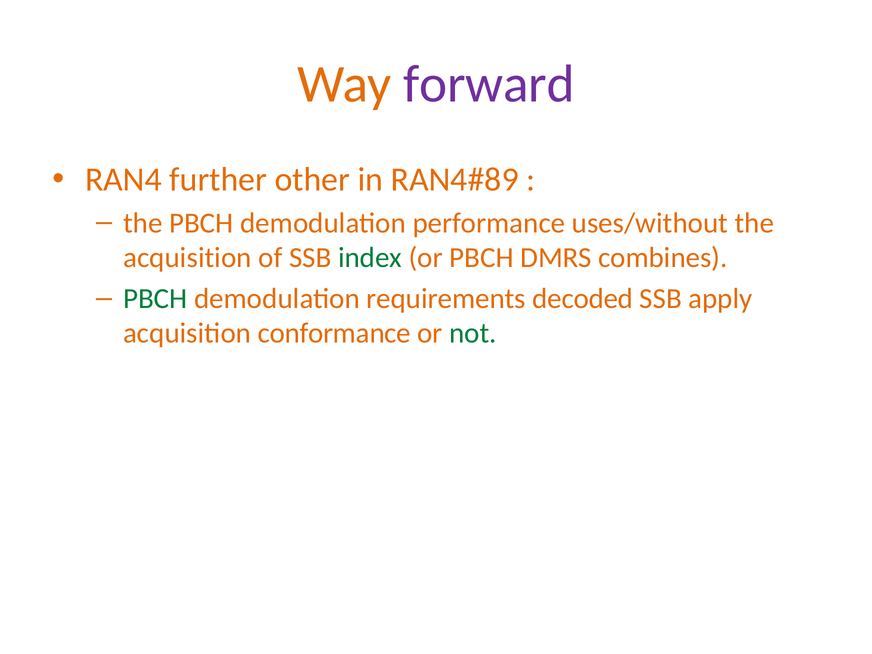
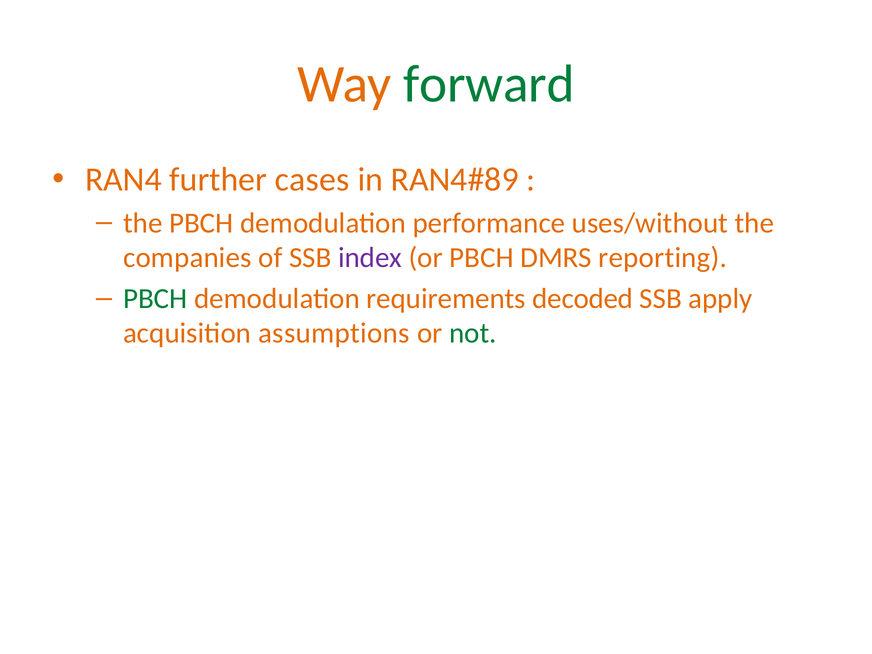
forward colour: purple -> green (489, 84)
other: other -> cases (312, 180)
acquisition: acquisition -> companies (187, 258)
index colour: green -> purple (370, 258)
combines: combines -> reporting (663, 258)
conformance: conformance -> assumptions (334, 333)
